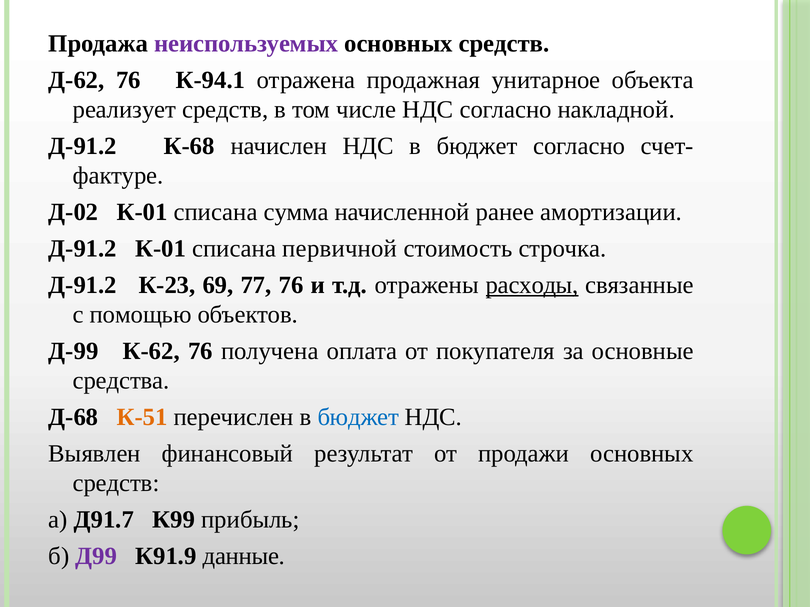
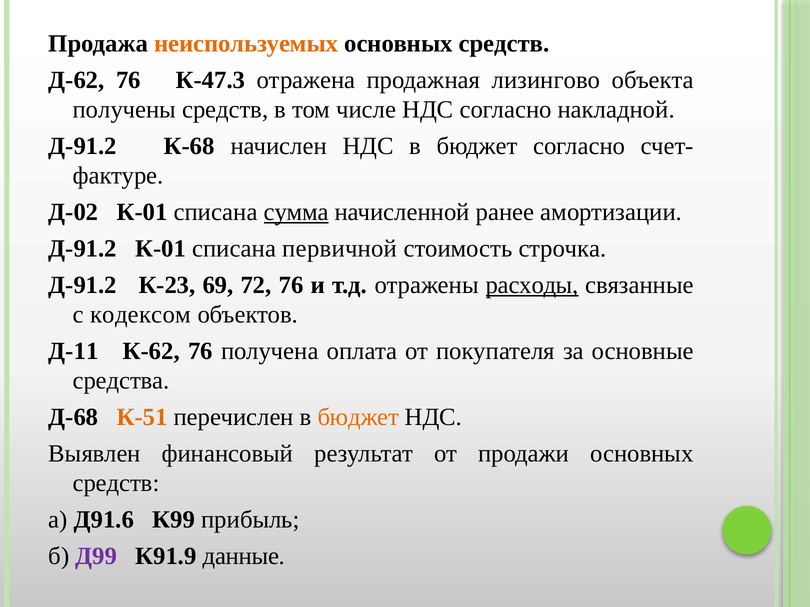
неиспользуемых colour: purple -> orange (246, 44)
К-94.1: К-94.1 -> К-47.3 (210, 80)
унитарное: унитарное -> лизингово (546, 80)
реализует: реализует -> получены (124, 110)
сумма underline: none -> present (296, 212)
77: 77 -> 72 (256, 285)
помощью: помощью -> кодексом (141, 315)
Д-99: Д-99 -> Д-11 (73, 351)
бюджет colour: blue -> orange (358, 418)
Д91.7: Д91.7 -> Д91.6 (104, 520)
